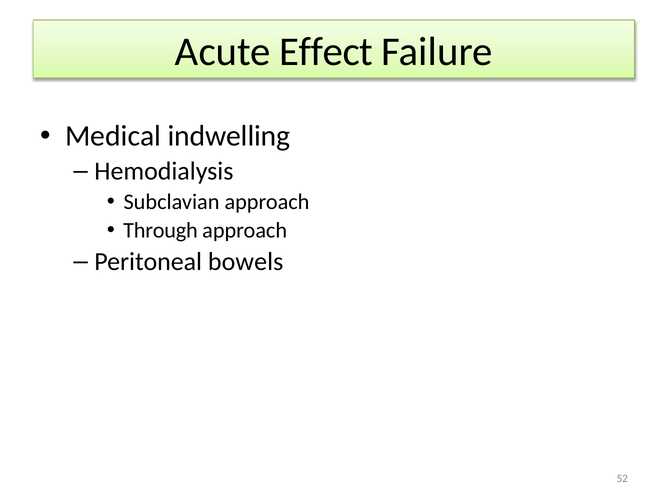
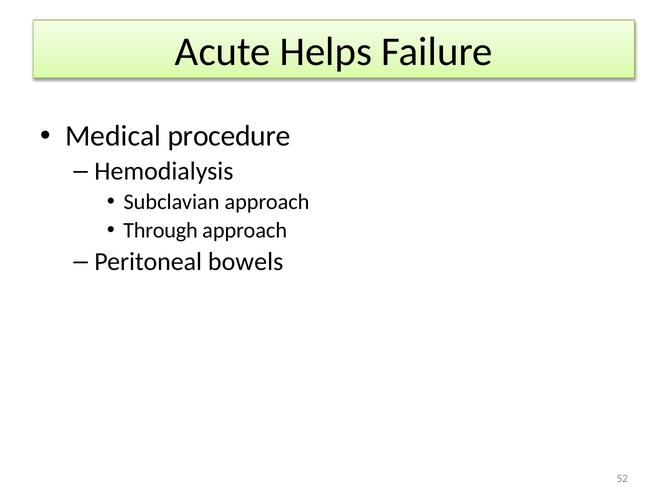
Effect: Effect -> Helps (326, 52)
indwelling: indwelling -> procedure (229, 136)
